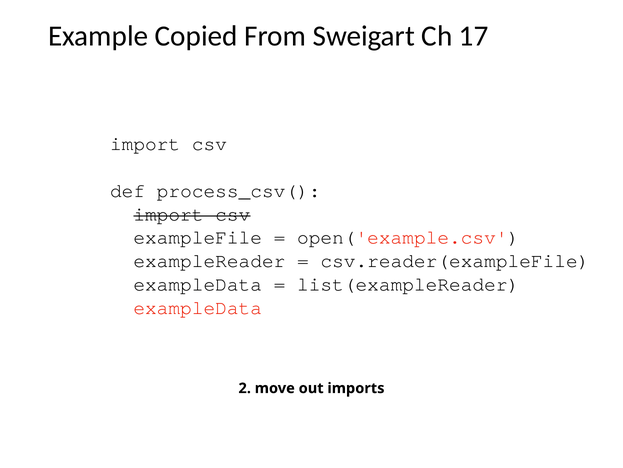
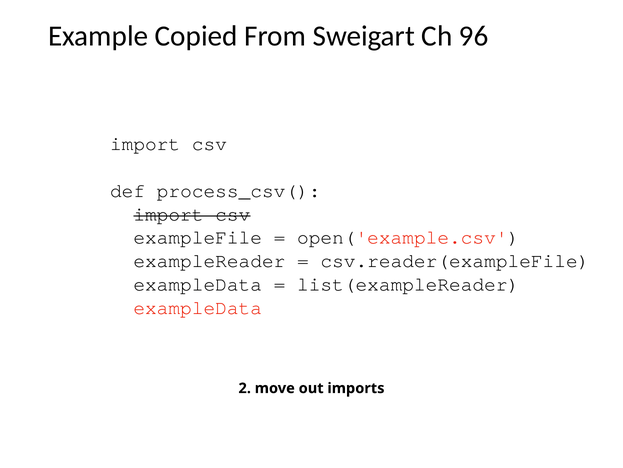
17: 17 -> 96 (474, 36)
